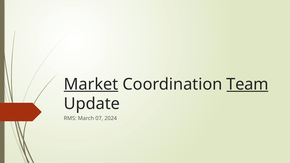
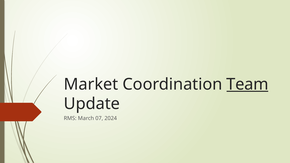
Market underline: present -> none (91, 84)
